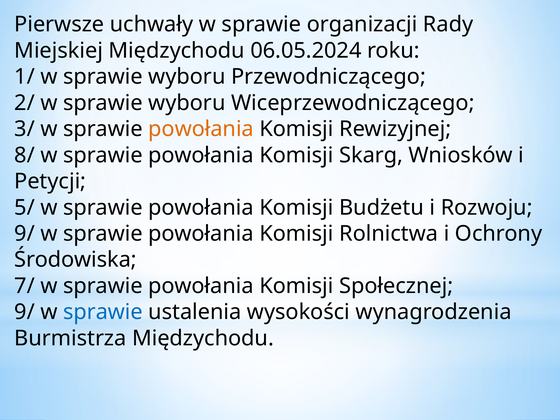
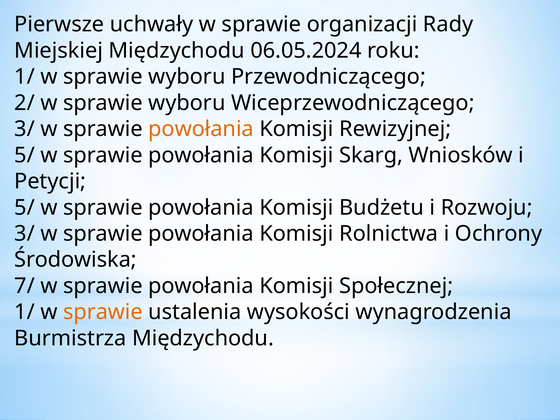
8/: 8/ -> 5/ (25, 155)
9/: 9/ -> 3/ (25, 234)
9/: 9/ -> 1/ (25, 312)
sprawie colour: blue -> orange (103, 312)
